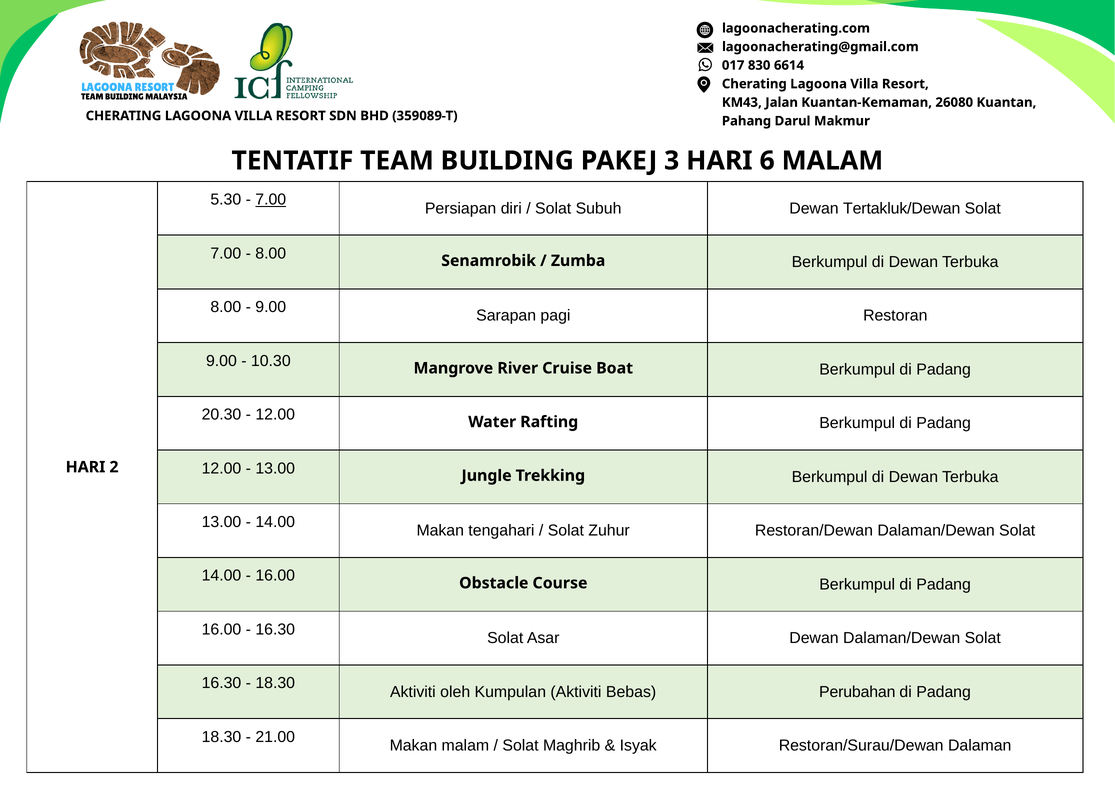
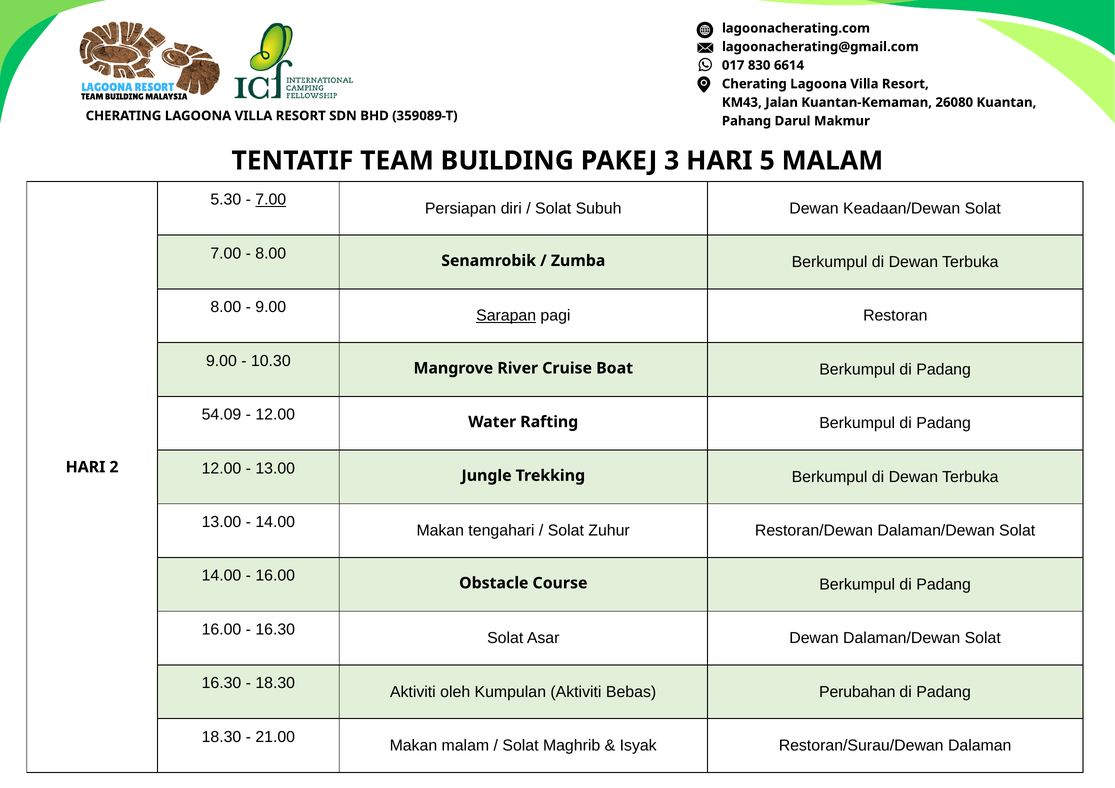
6: 6 -> 5 (767, 161)
Tertakluk/Dewan: Tertakluk/Dewan -> Keadaan/Dewan (902, 208)
Sarapan underline: none -> present (506, 316)
20.30: 20.30 -> 54.09 (221, 415)
